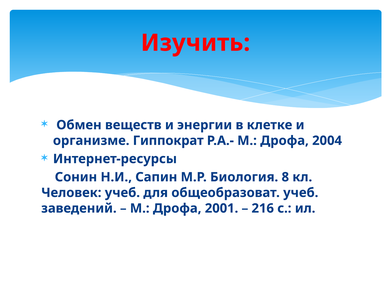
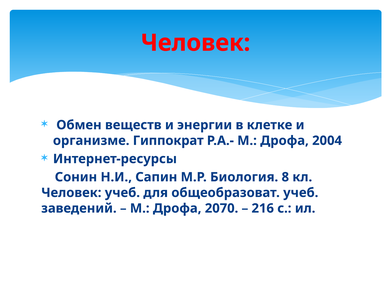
Изучить: Изучить -> Человек (196, 43)
2001: 2001 -> 2070 (222, 208)
